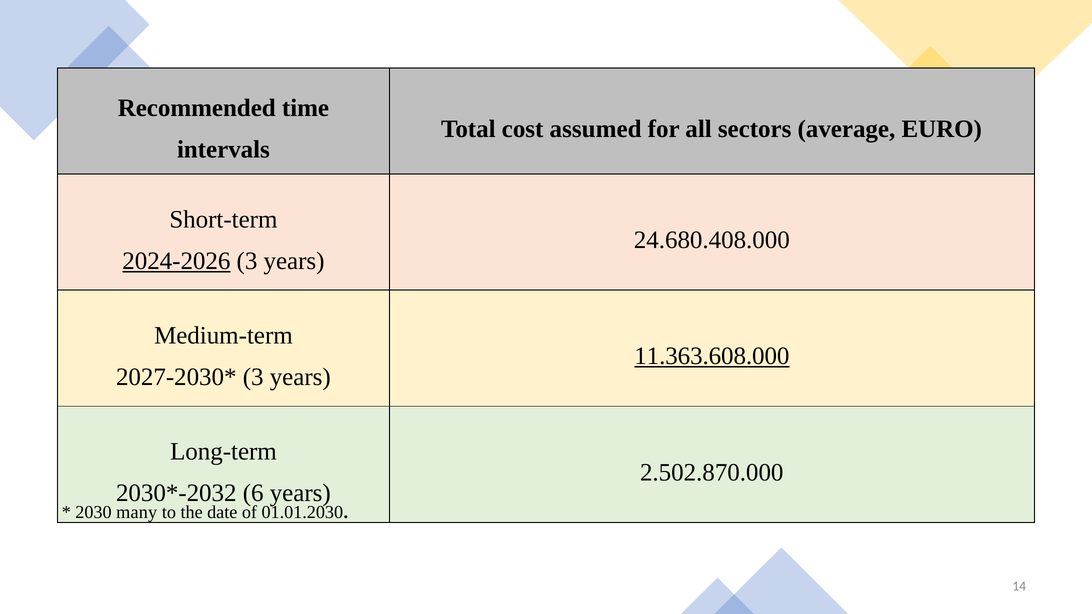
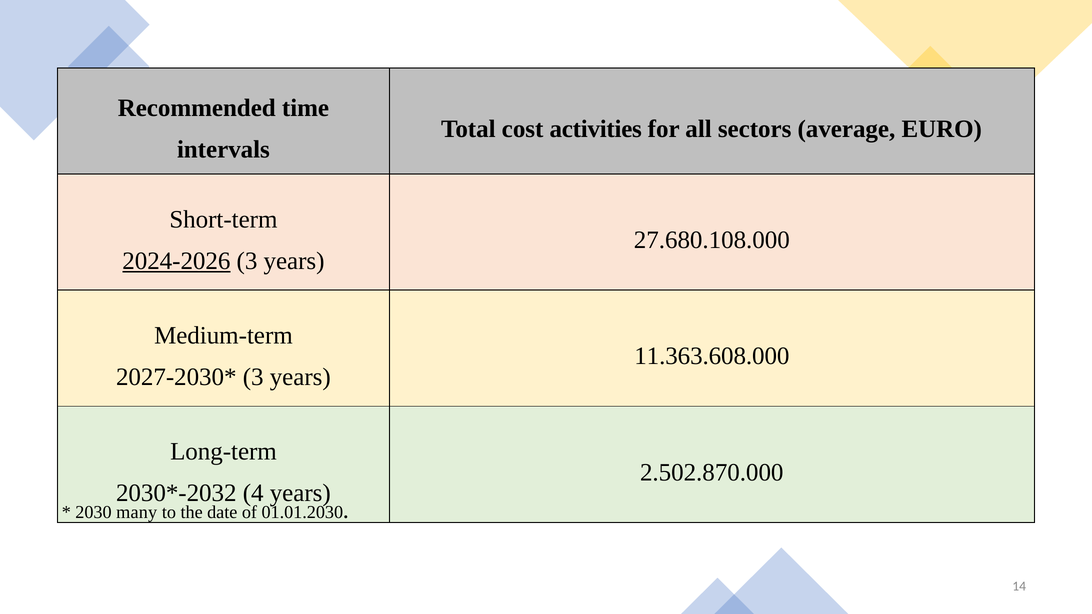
assumed: assumed -> activities (596, 129)
24.680.408.000: 24.680.408.000 -> 27.680.108.000 (712, 240)
11.363.608.000 underline: present -> none (712, 356)
6: 6 -> 4 (253, 493)
